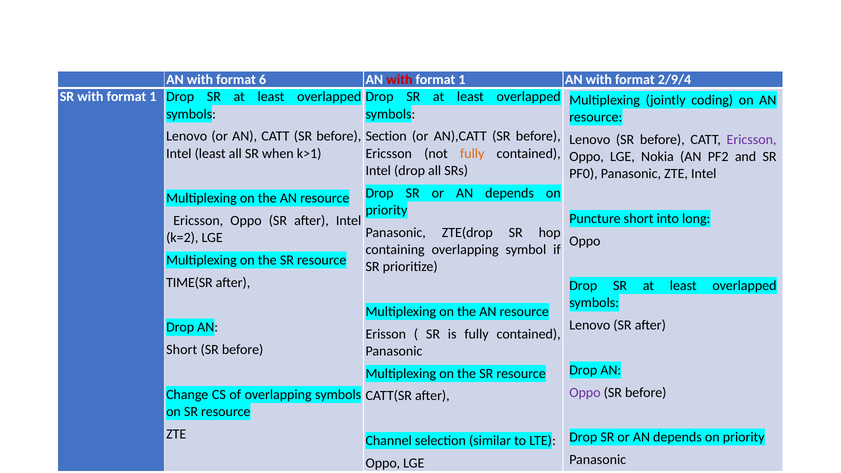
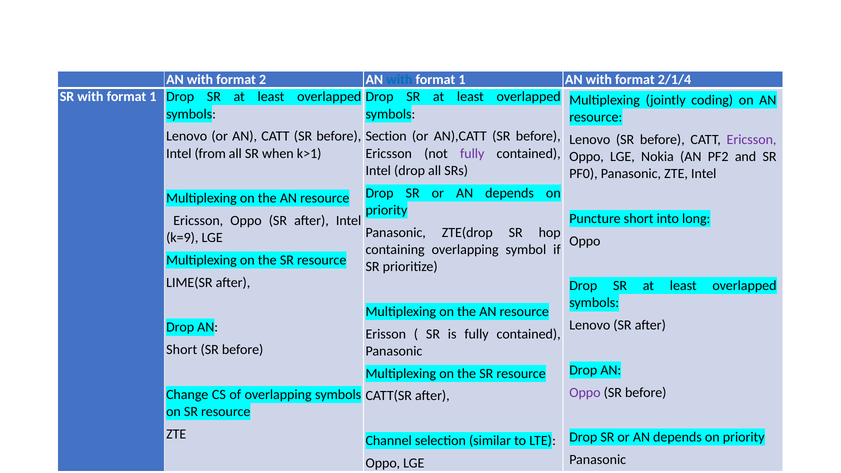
6: 6 -> 2 (263, 80)
with colour: red -> blue (399, 80)
2/9/4: 2/9/4 -> 2/1/4 (674, 80)
Intel least: least -> from (210, 153)
fully colour: orange -> purple (472, 153)
k=2: k=2 -> k=9 (182, 238)
TIME(SR: TIME(SR -> LIME(SR (189, 283)
